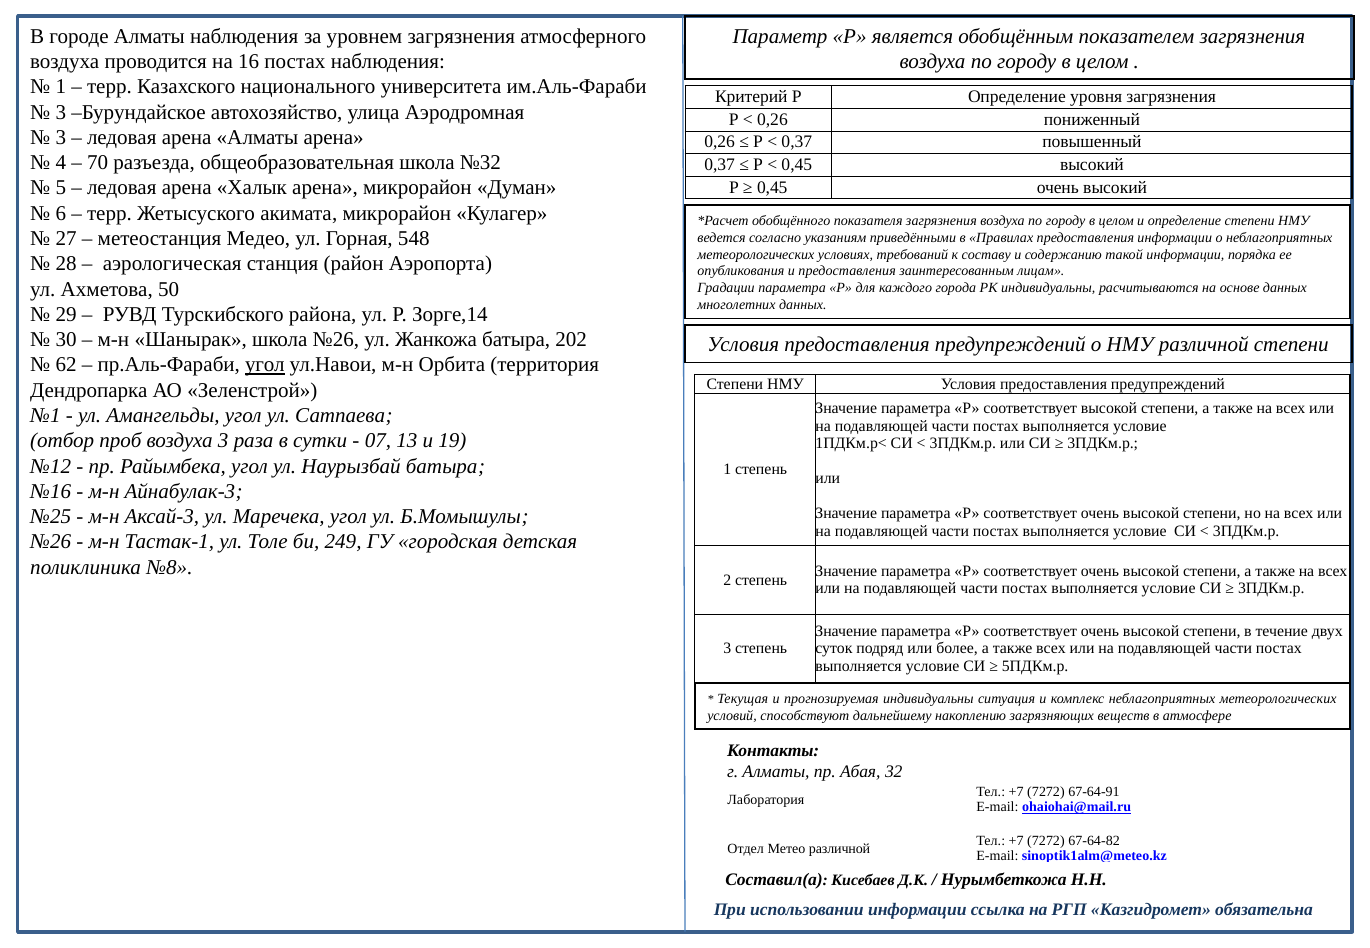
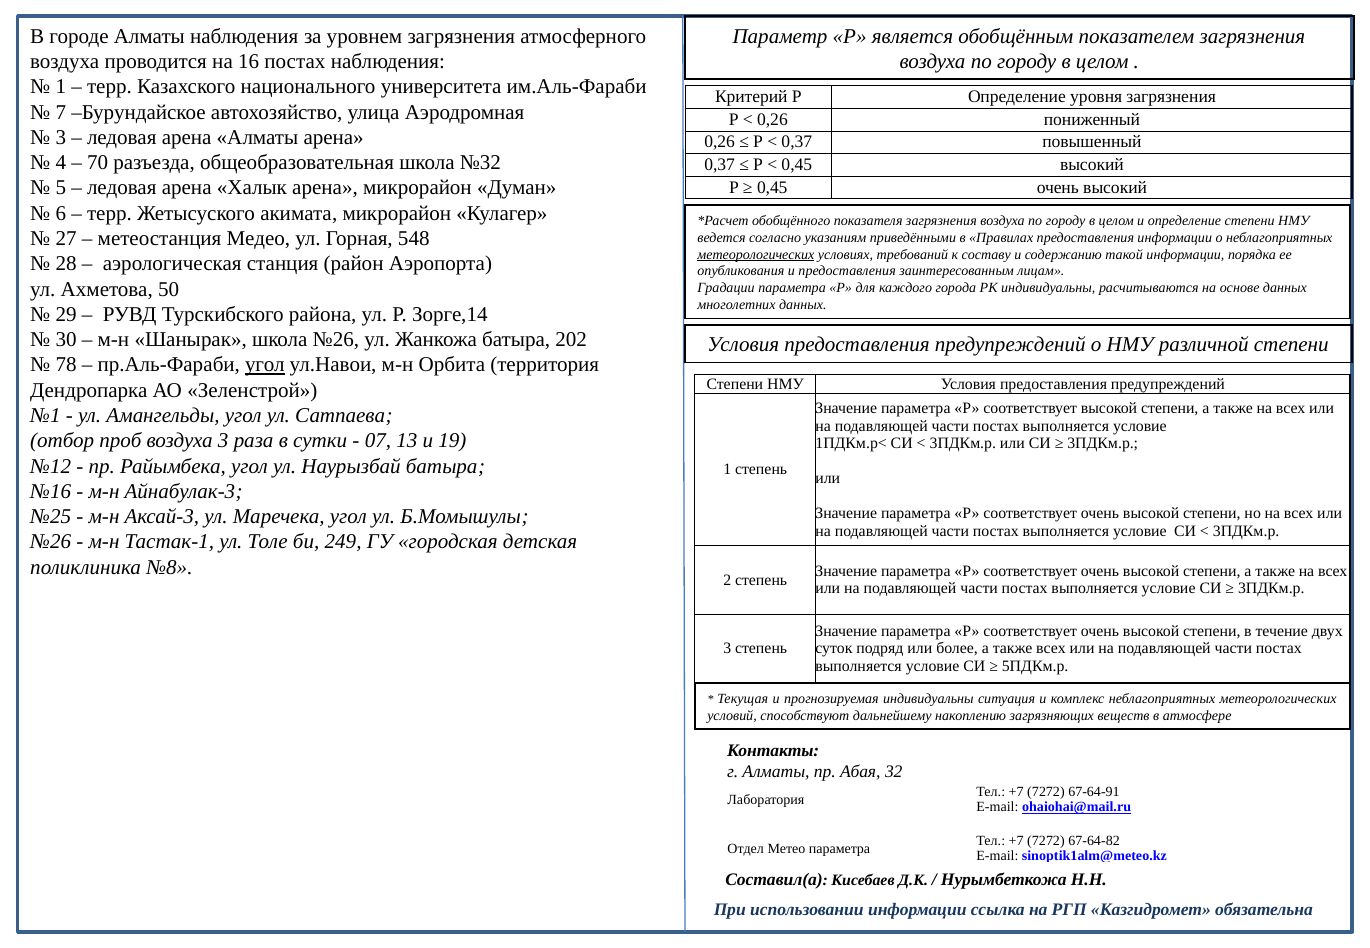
3: 3 -> 7 (61, 112)
метеорологических underline: none -> present (756, 255)
62: 62 -> 78 (66, 365)
Метео различной: различной -> параметра (840, 849)
